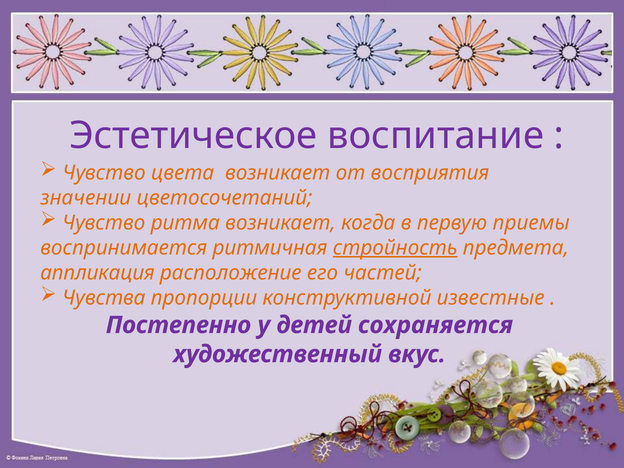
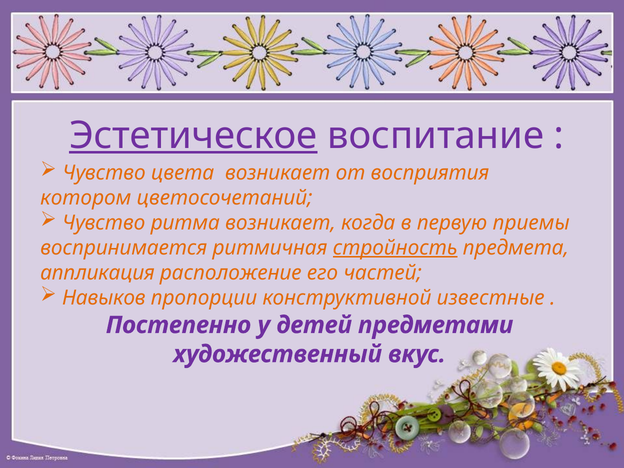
Эстетическое underline: none -> present (193, 136)
значении: значении -> котором (86, 198)
Чувства: Чувства -> Навыков (104, 298)
сохраняется: сохраняется -> предметами (436, 325)
